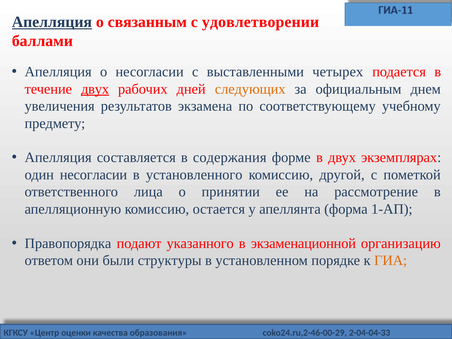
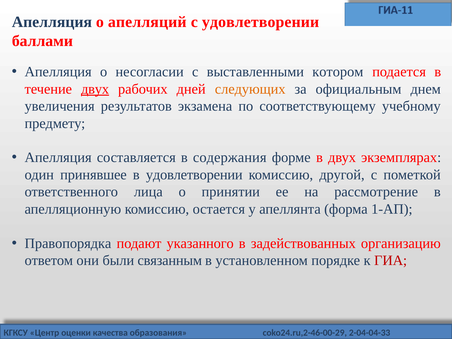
Апелляция underline: present -> none (52, 22)
связанным: связанным -> апелляций (147, 22)
четырех: четырех -> котором (338, 72)
один несогласии: несогласии -> принявшее (93, 175)
в установленного: установленного -> удовлетворении (194, 175)
экзаменационной: экзаменационной -> задействованных (303, 243)
структуры: структуры -> связанным (170, 261)
ГИА colour: orange -> red (391, 261)
